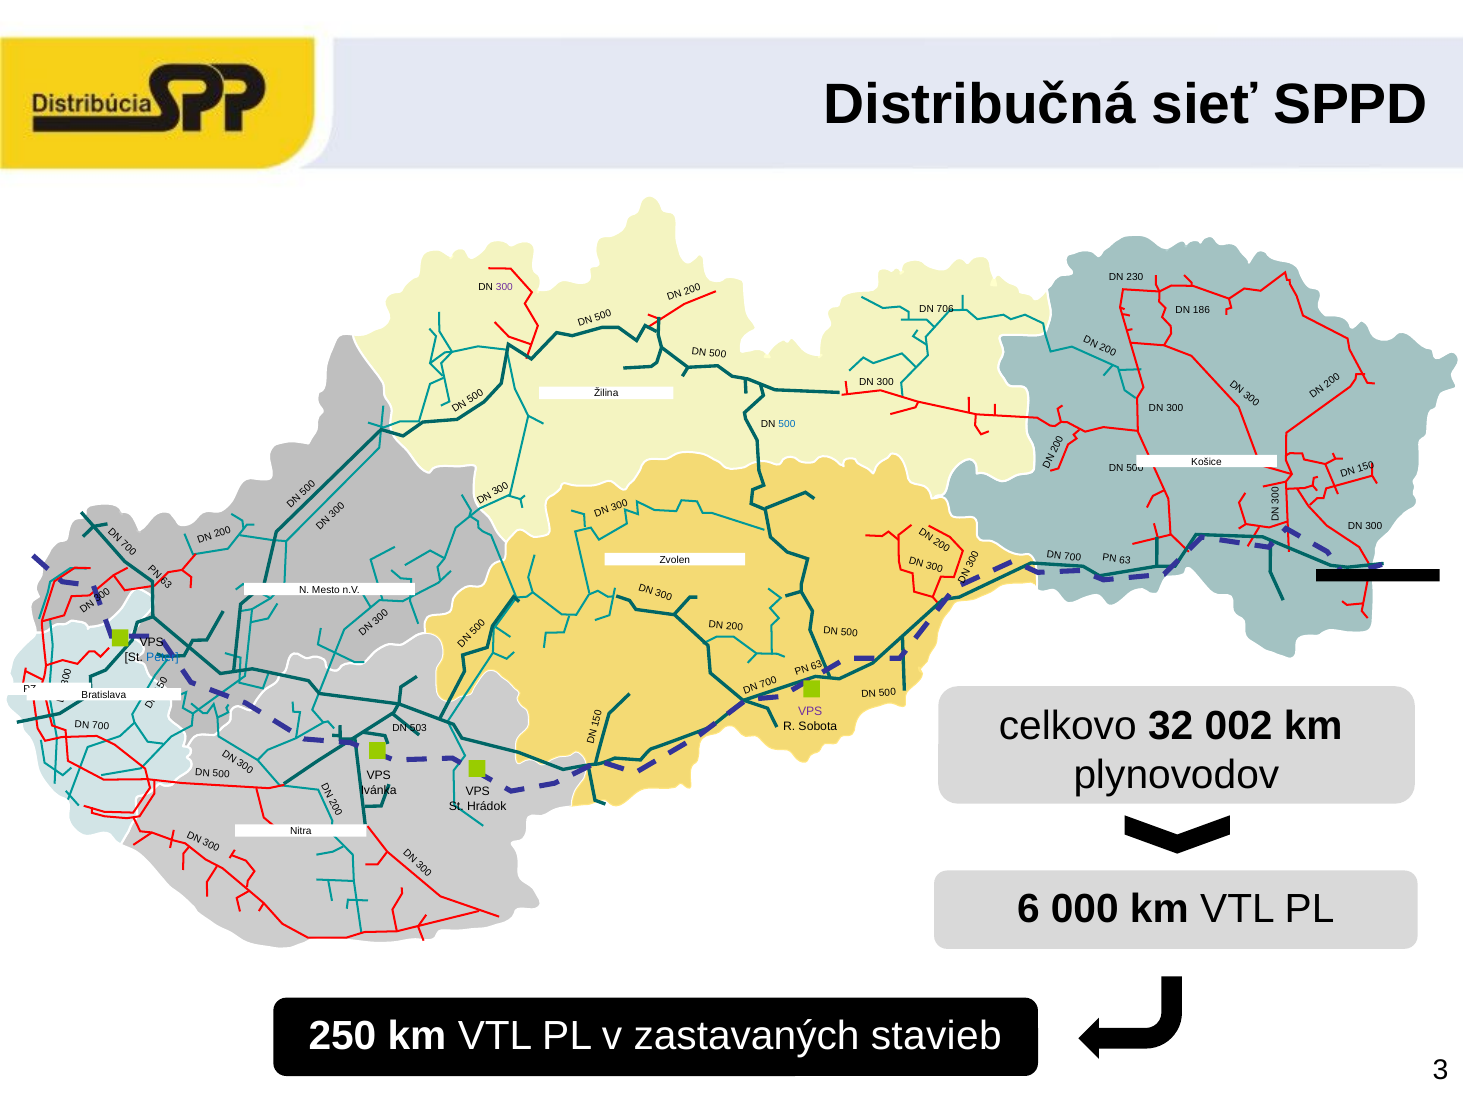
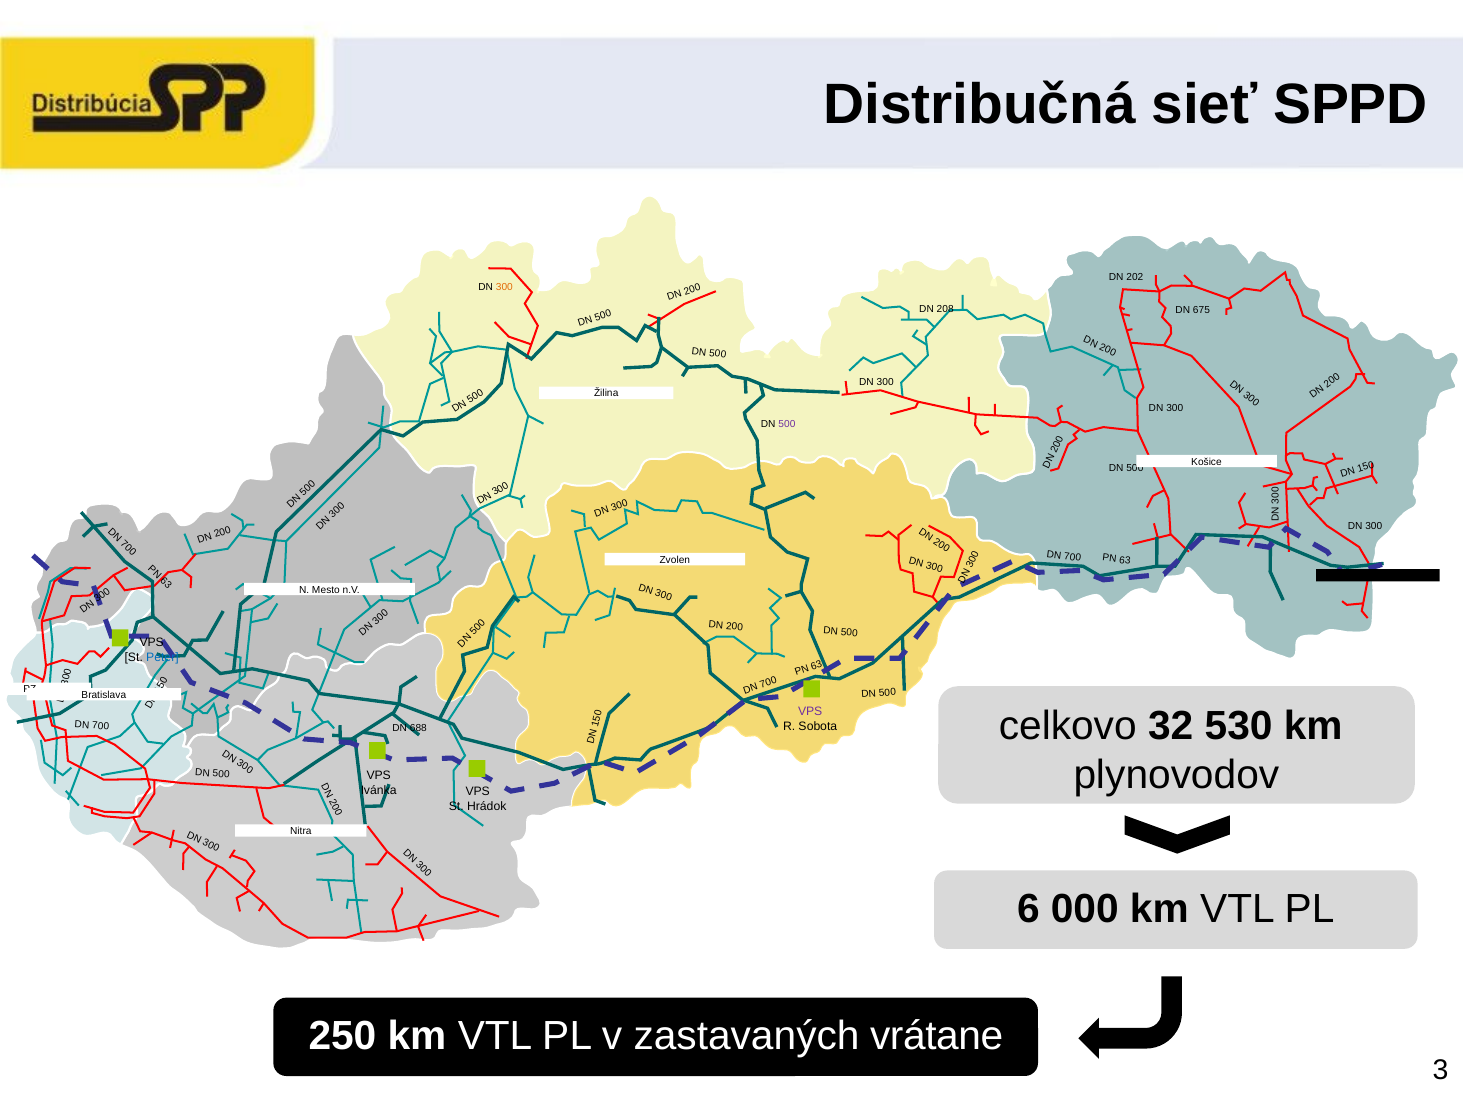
230: 230 -> 202 (1135, 277)
300 colour: purple -> orange (504, 288)
706: 706 -> 208 (945, 310)
186: 186 -> 675 (1201, 311)
500 colour: blue -> purple (787, 424)
002: 002 -> 530 (1239, 727)
503: 503 -> 688 (418, 729)
stavieb: stavieb -> vrátane (937, 1036)
